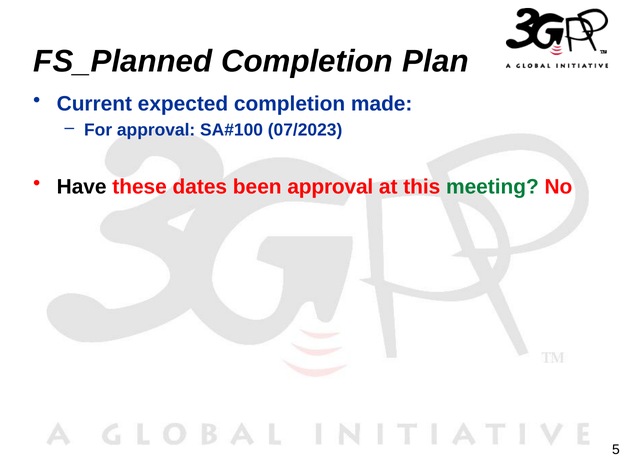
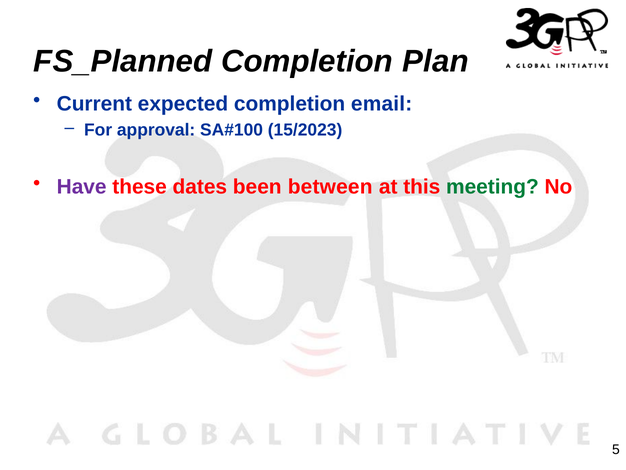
made: made -> email (382, 104)
07/2023: 07/2023 -> 15/2023 (305, 130)
Have colour: black -> purple (82, 187)
been approval: approval -> between (330, 187)
